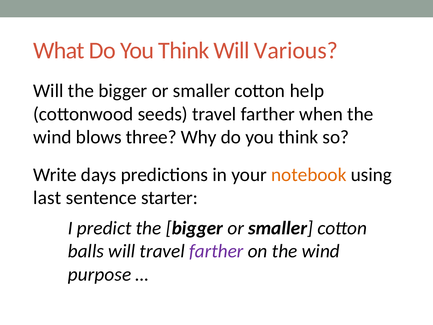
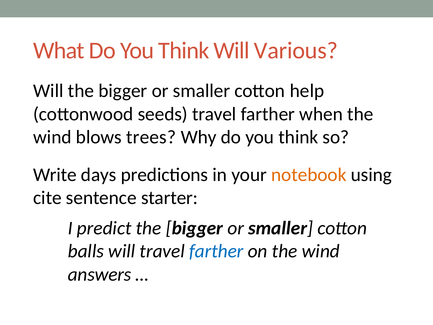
three: three -> trees (151, 137)
last: last -> cite (47, 198)
farther colour: purple -> blue (216, 251)
purpose: purpose -> answers (100, 274)
